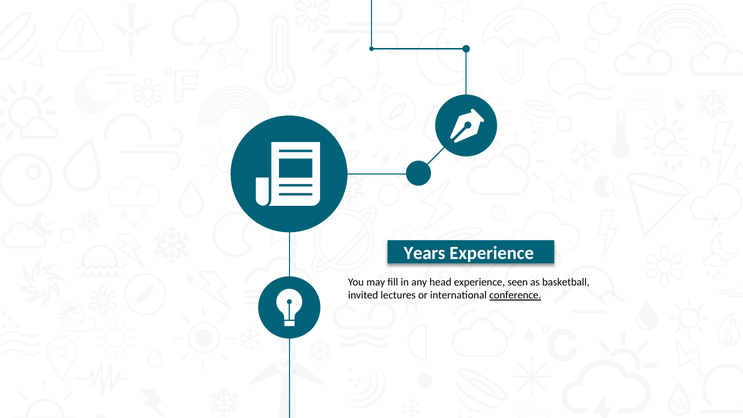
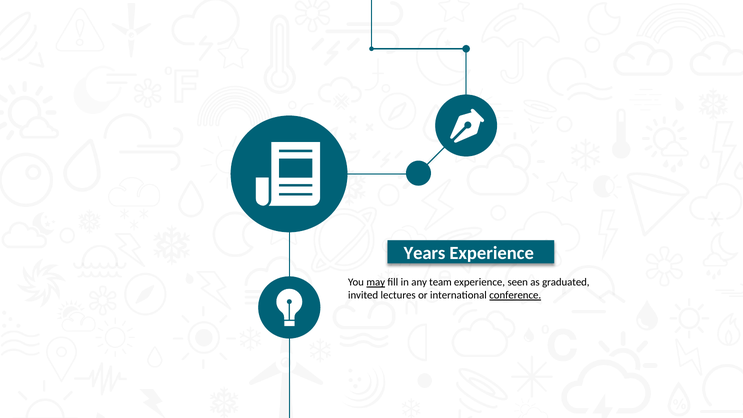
may underline: none -> present (376, 282)
head: head -> team (441, 282)
basketball: basketball -> graduated (566, 282)
